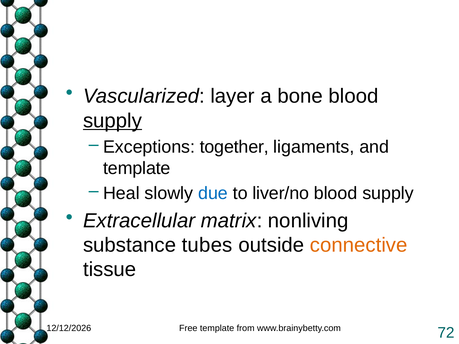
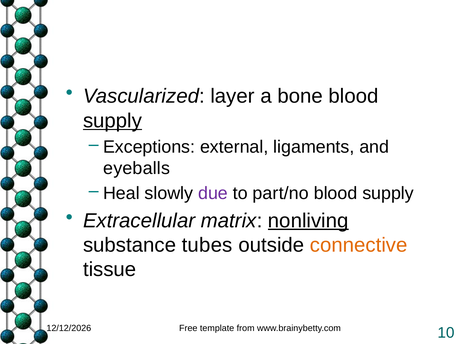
together: together -> external (234, 147)
template: template -> eyeballs (137, 169)
due colour: blue -> purple (213, 194)
liver/no: liver/no -> part/no (281, 194)
nonliving underline: none -> present (308, 221)
72: 72 -> 10 (446, 333)
